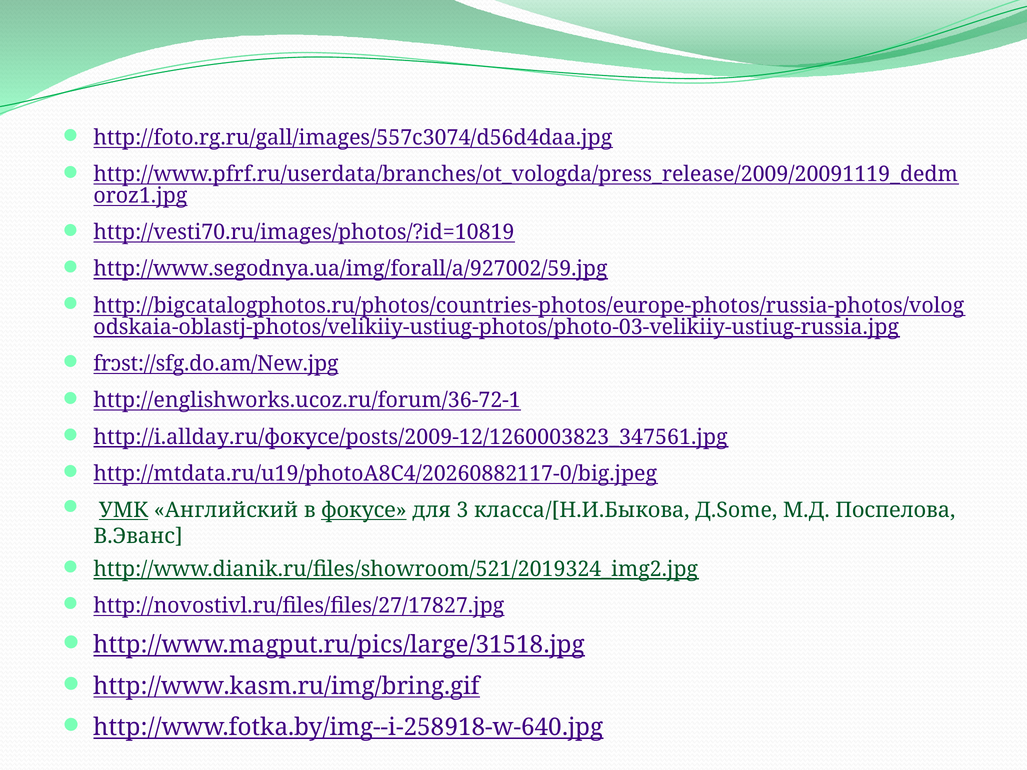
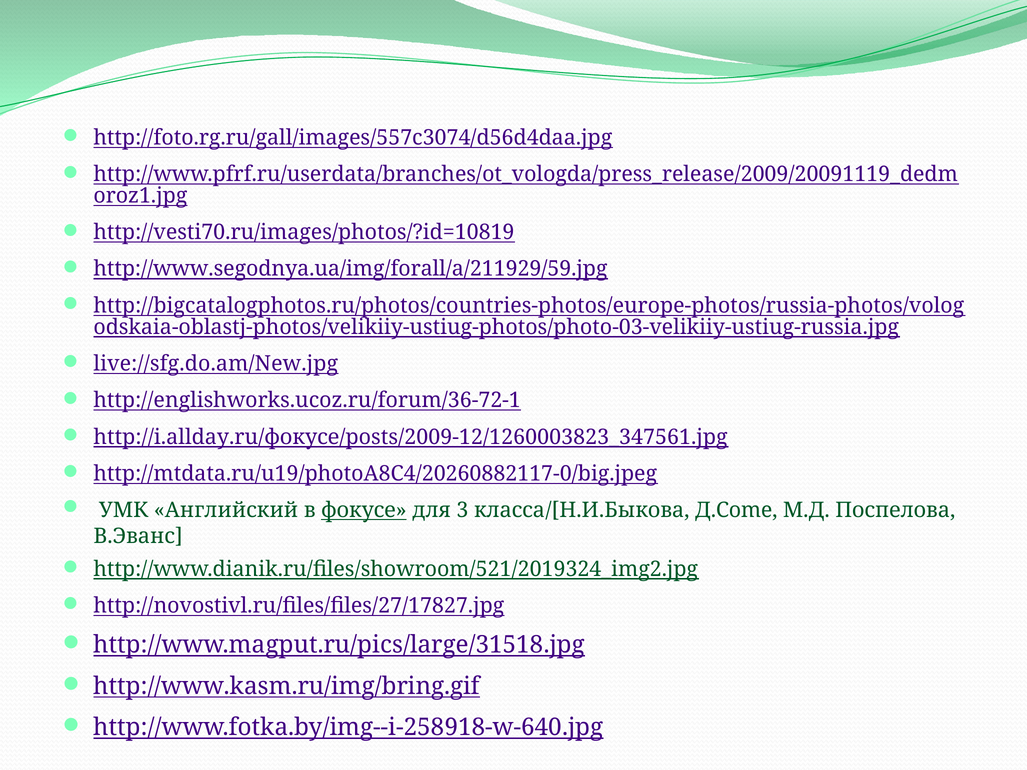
http://www.segodnya.ua/img/forall/a/927002/59.jpg: http://www.segodnya.ua/img/forall/a/927002/59.jpg -> http://www.segodnya.ua/img/forall/a/211929/59.jpg (350, 269)
frɔst://sfg.do.am/New.jpg: frɔst://sfg.do.am/New.jpg -> live://sfg.do.am/New.jpg (216, 364)
УМК underline: present -> none (124, 510)
Д.Some: Д.Some -> Д.Come (736, 510)
